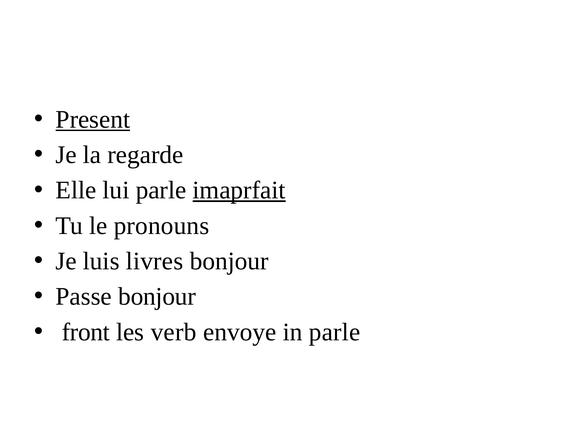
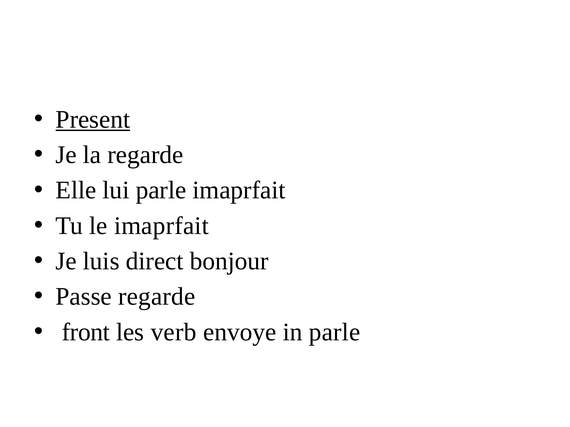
imaprfait underline: present -> none (239, 191)
le pronouns: pronouns -> imaprfait (161, 226)
livres: livres -> direct (155, 261)
Passe bonjour: bonjour -> regarde (157, 297)
